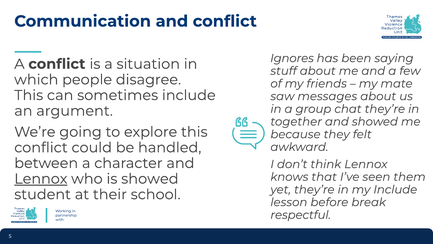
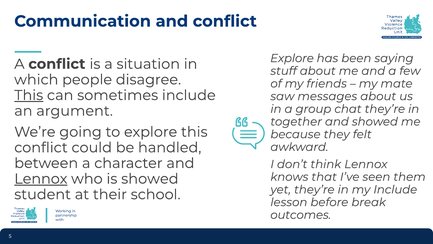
Ignores: Ignores -> Explore (292, 58)
This underline: none -> present (29, 95)
respectful: respectful -> outcomes (301, 215)
